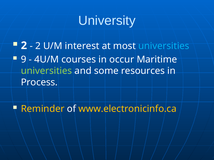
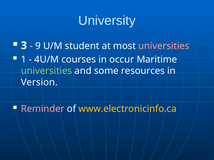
2: 2 -> 3 (24, 46)
2: 2 -> 9 (38, 46)
interest: interest -> student (82, 46)
universities colour: light blue -> pink (164, 46)
9: 9 -> 1 (24, 60)
Process: Process -> Version (39, 82)
Reminder colour: yellow -> pink (43, 109)
